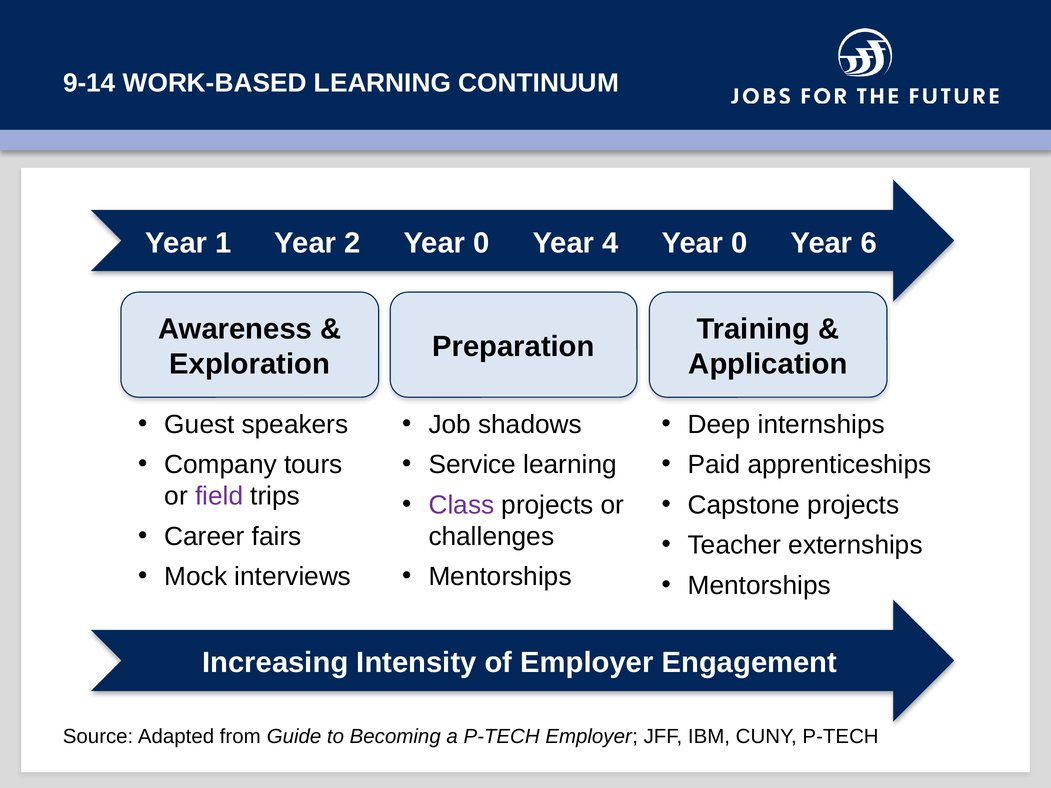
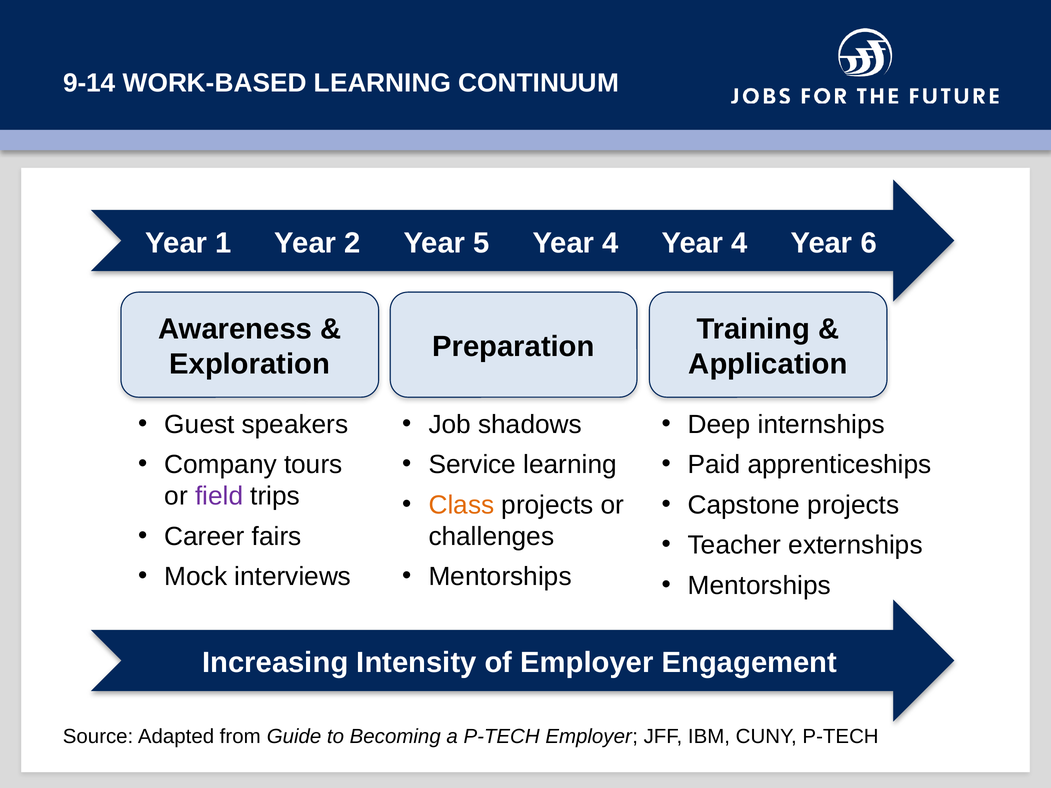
2 Year 0: 0 -> 5 (482, 243)
4 Year 0: 0 -> 4 (740, 243)
Class colour: purple -> orange (462, 505)
